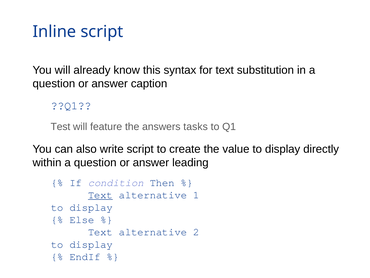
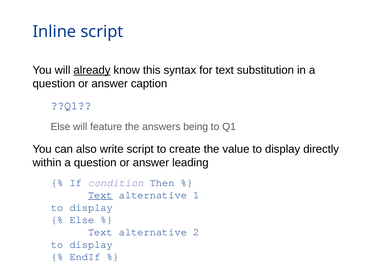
already underline: none -> present (92, 70)
Test: Test -> Else (60, 126)
tasks: tasks -> being (196, 126)
